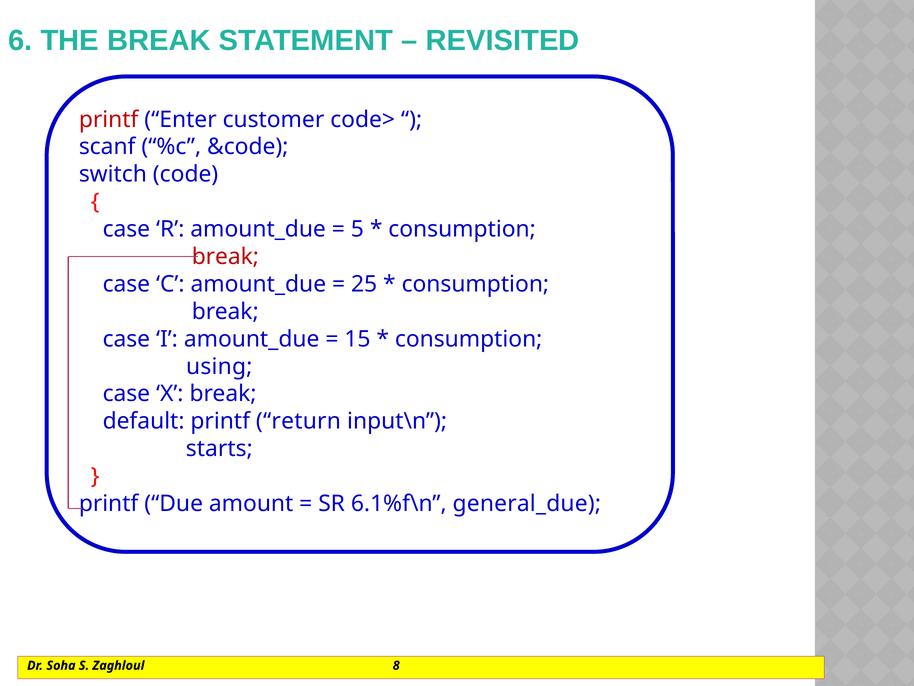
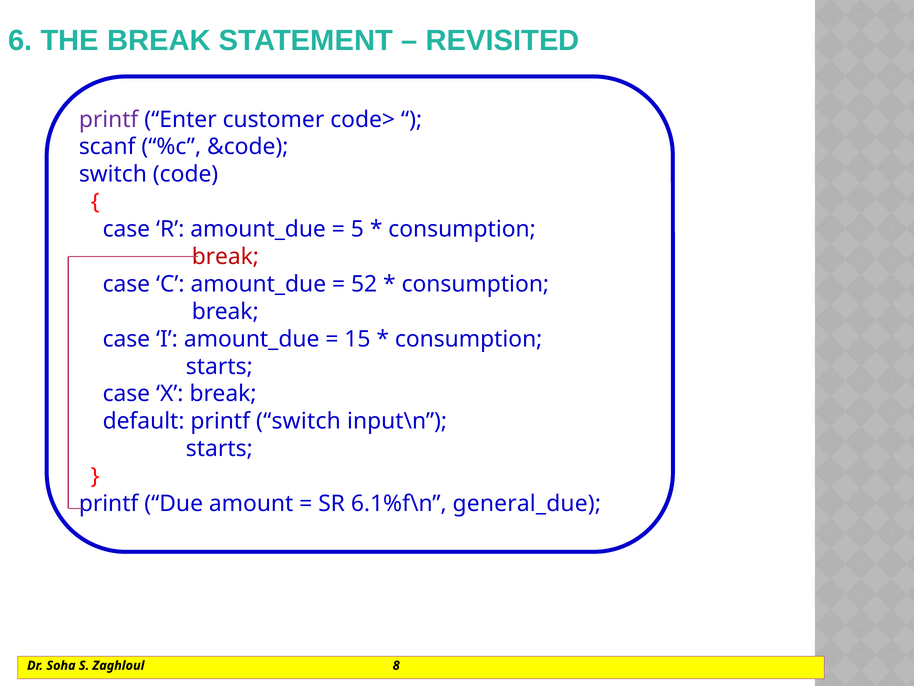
printf colour: red -> purple (109, 119)
25: 25 -> 52 (364, 284)
using: using -> starts (219, 366)
printf return: return -> switch (298, 421)
